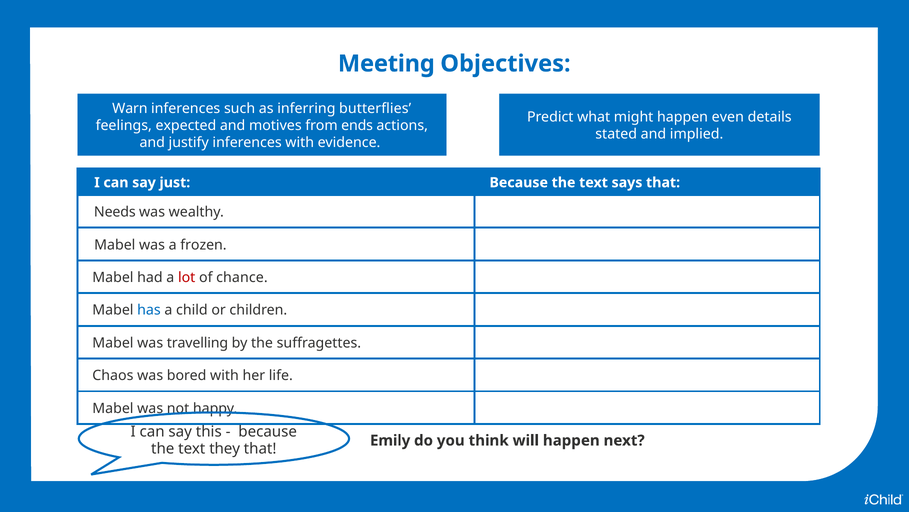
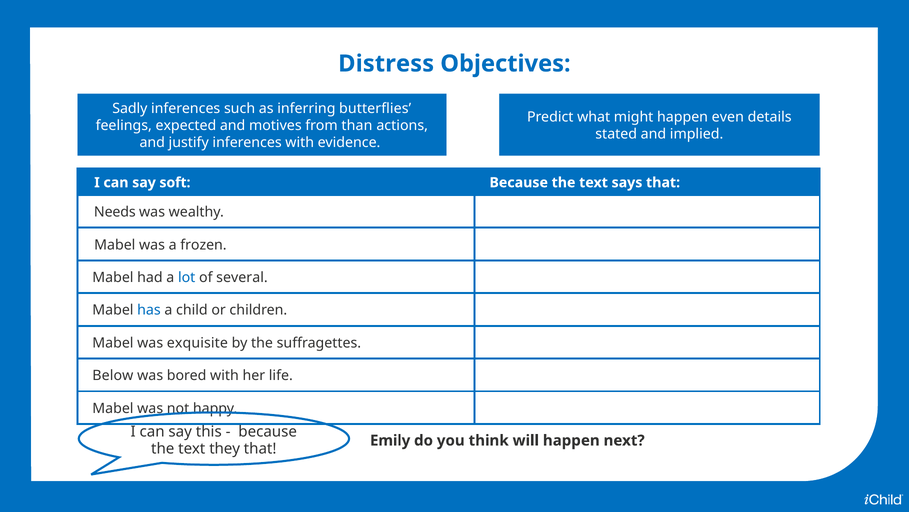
Meeting: Meeting -> Distress (386, 64)
Warn: Warn -> Sadly (130, 108)
ends: ends -> than (357, 125)
just: just -> soft (175, 182)
lot colour: red -> blue (187, 277)
chance: chance -> several (242, 277)
travelling: travelling -> exquisite (197, 343)
Chaos: Chaos -> Below (113, 375)
